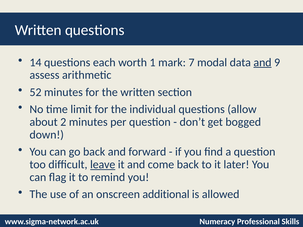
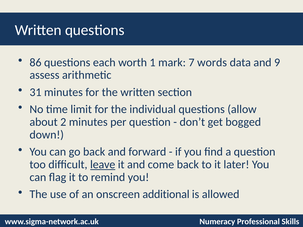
14: 14 -> 86 (36, 62)
modal: modal -> words (212, 62)
and underline: present -> none (262, 62)
52: 52 -> 31 (36, 92)
